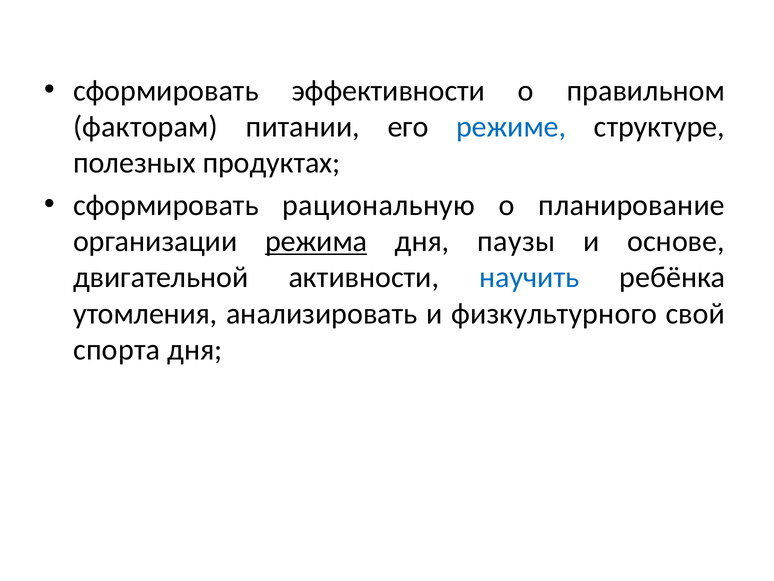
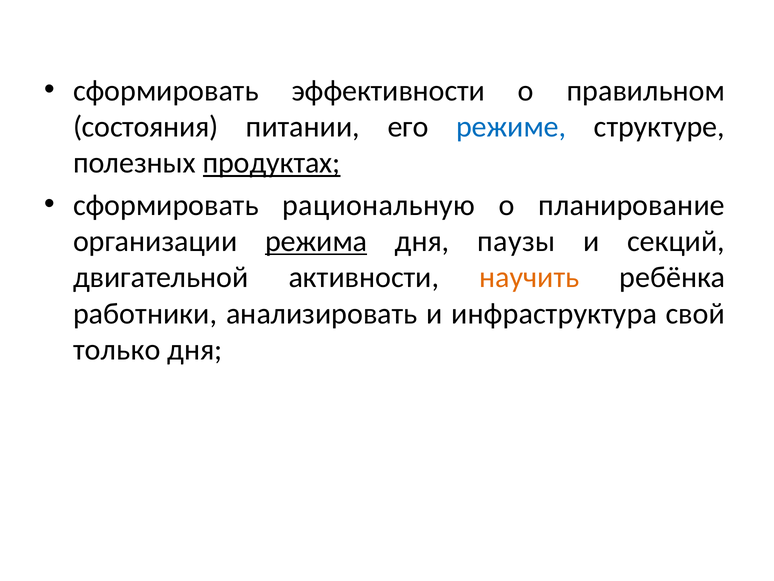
факторам: факторам -> состояния (146, 127)
продуктах underline: none -> present (272, 163)
основе: основе -> секций (676, 241)
научить colour: blue -> orange (529, 277)
утомления: утомления -> работники (145, 313)
физкультурного: физкультурного -> инфраструктура (554, 313)
спорта: спорта -> только (117, 350)
